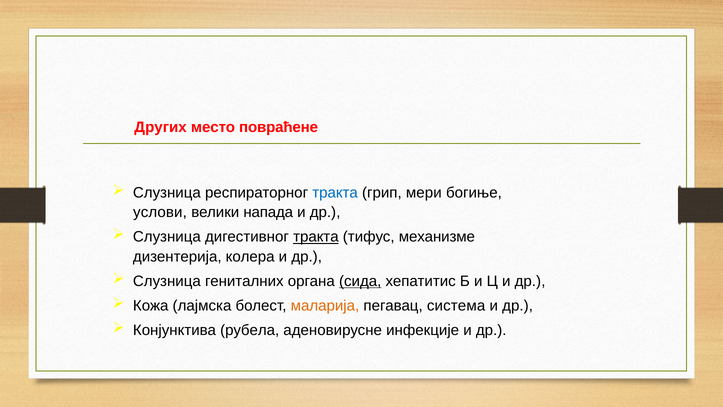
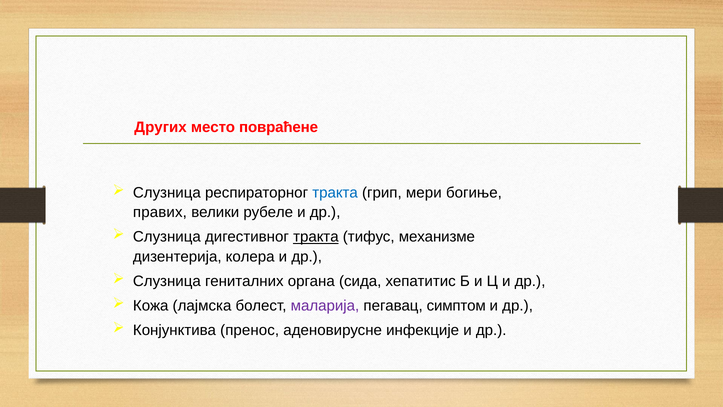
услови: услови -> правих (160, 212)
напада: напада -> рубеле (268, 212)
сида underline: present -> none (360, 281)
маларија colour: orange -> purple (325, 305)
система: система -> симптом (456, 305)
рубела: рубела -> пренос (250, 330)
